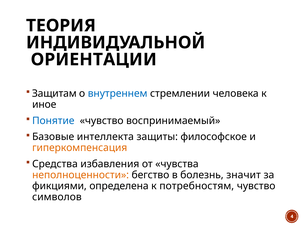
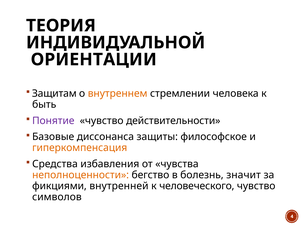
внутреннем colour: blue -> orange (118, 93)
иное: иное -> быть (44, 104)
Понятие colour: blue -> purple (53, 120)
воспринимаемый: воспринимаемый -> действительности (173, 120)
интеллекта: интеллекта -> диссонанса (105, 137)
определена: определена -> внутренней (119, 186)
потребностям: потребностям -> человеческого (197, 186)
